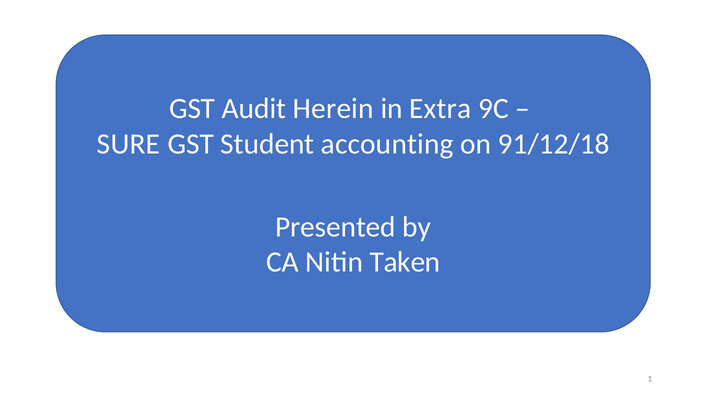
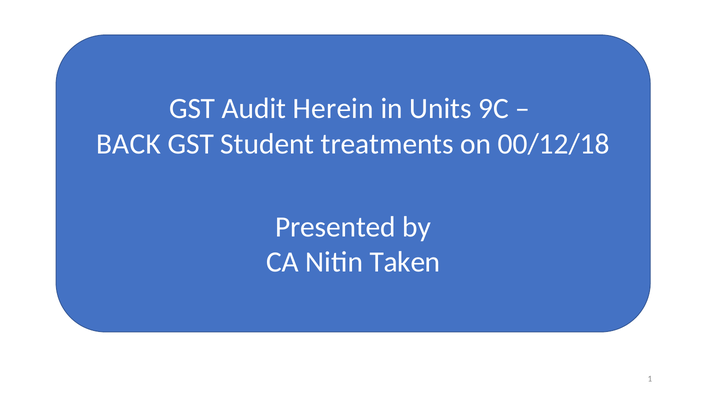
Extra: Extra -> Units (440, 109)
SURE: SURE -> BACK (129, 144)
accounting: accounting -> treatments (387, 144)
91/12/18: 91/12/18 -> 00/12/18 (554, 144)
